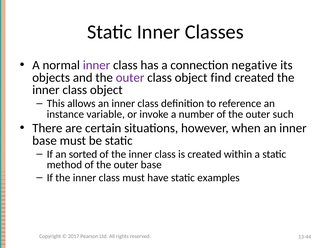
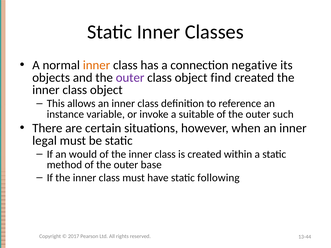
inner colour: purple -> orange (97, 65)
number: number -> suitable (196, 114)
base: base -> legal (45, 141)
sorted: sorted -> would (83, 154)
examples: examples -> following (218, 178)
